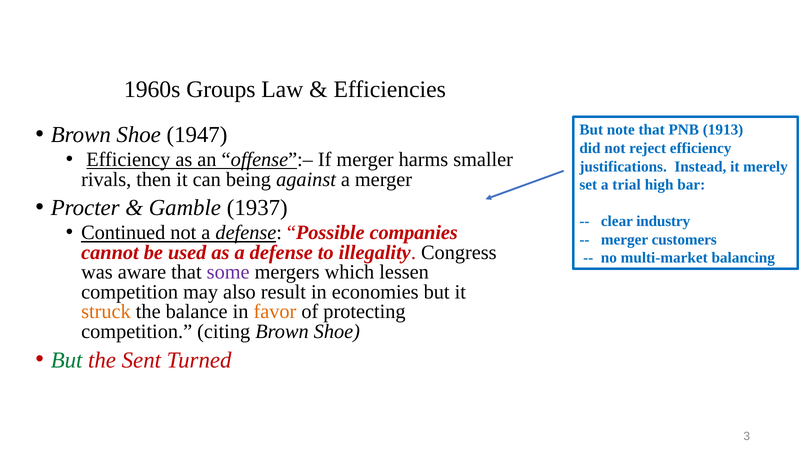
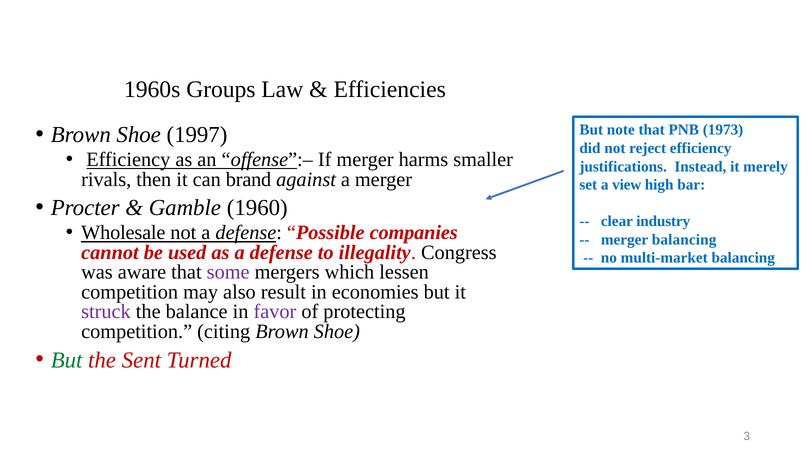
1947: 1947 -> 1997 (197, 135)
1913: 1913 -> 1973 (723, 130)
being: being -> brand (249, 179)
trial: trial -> view (627, 185)
1937: 1937 -> 1960 (257, 208)
Continued: Continued -> Wholesale (123, 233)
merger customers: customers -> balancing (684, 240)
struck colour: orange -> purple (106, 312)
favor colour: orange -> purple (275, 312)
